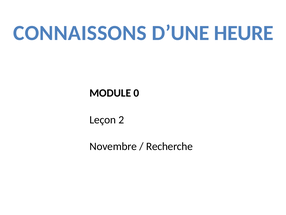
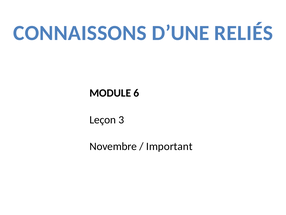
HEURE: HEURE -> RELIÉS (244, 33)
0: 0 -> 6 (136, 93)
2: 2 -> 3 (121, 119)
Recherche: Recherche -> Important (169, 146)
